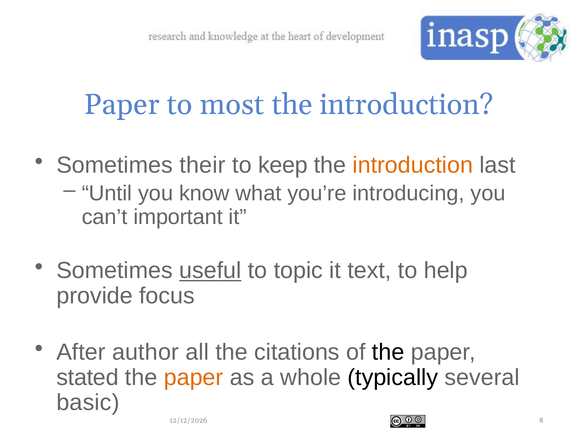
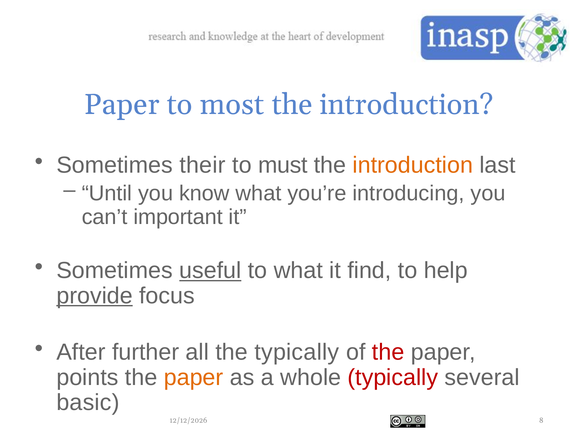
keep: keep -> must (283, 165)
to topic: topic -> what (298, 271)
text: text -> find (369, 271)
provide underline: none -> present (95, 296)
author: author -> further (146, 353)
the citations: citations -> typically (297, 353)
the colour: black -> red (388, 353)
stated: stated -> points (87, 378)
typically colour: black -> red (393, 378)
